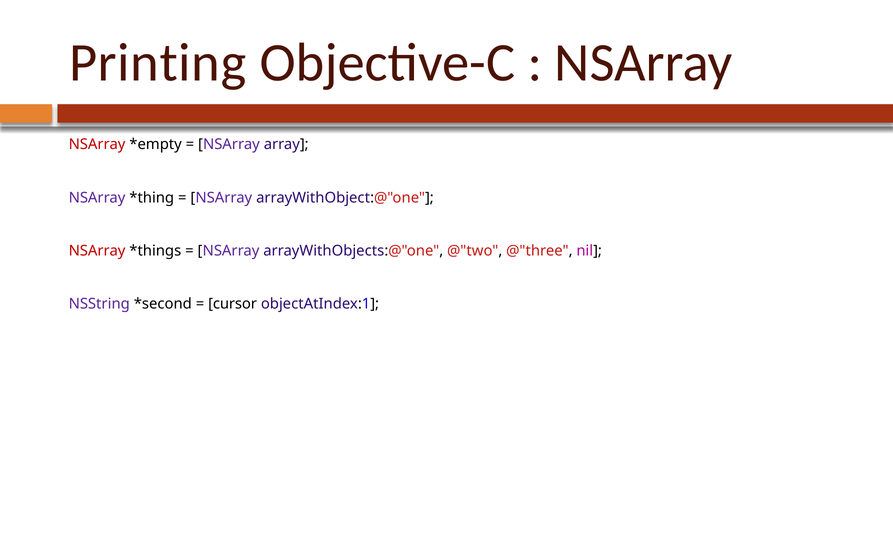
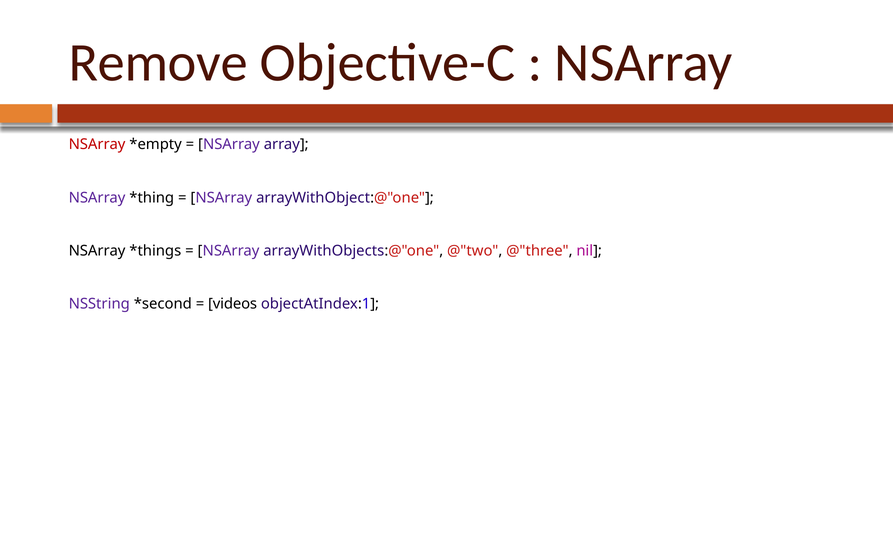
Printing: Printing -> Remove (158, 63)
NSArray colour: red -> black (97, 251)
cursor: cursor -> videos (233, 304)
